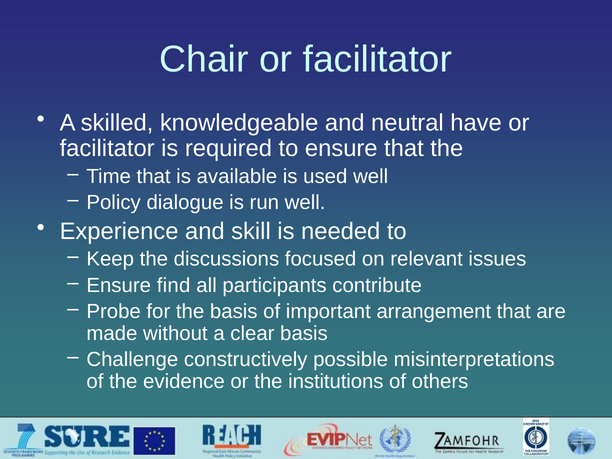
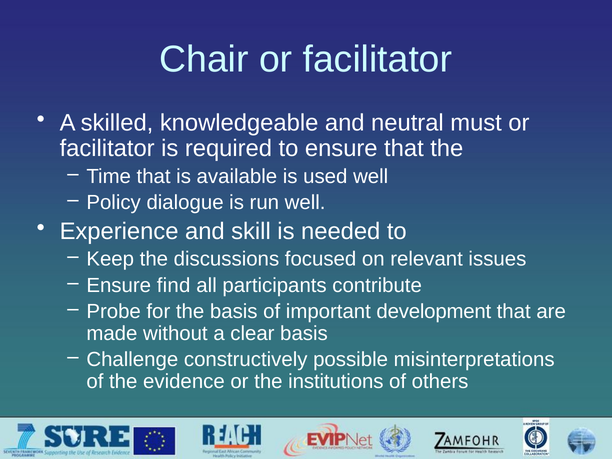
have: have -> must (476, 123)
arrangement: arrangement -> development (434, 311)
